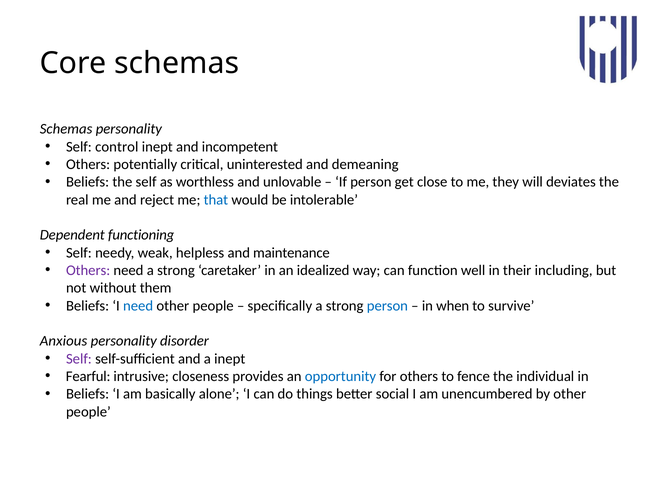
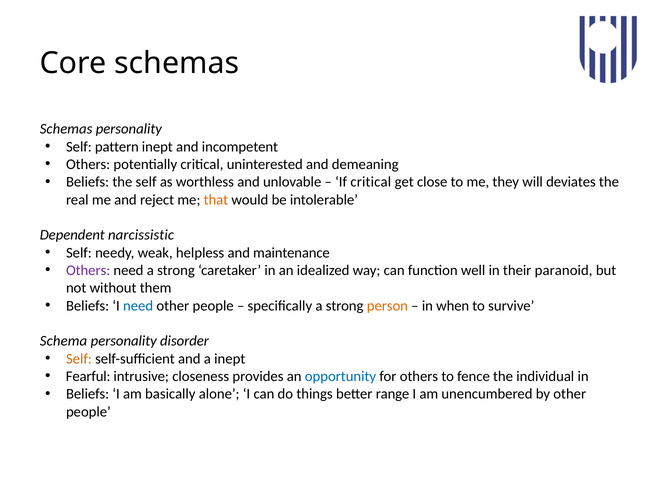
control: control -> pattern (117, 147)
If person: person -> critical (371, 182)
that colour: blue -> orange (216, 200)
functioning: functioning -> narcissistic (141, 235)
including: including -> paranoid (564, 271)
person colour: blue -> orange (387, 306)
Anxious: Anxious -> Schema (64, 341)
Self colour: purple -> orange (79, 359)
social: social -> range (393, 394)
